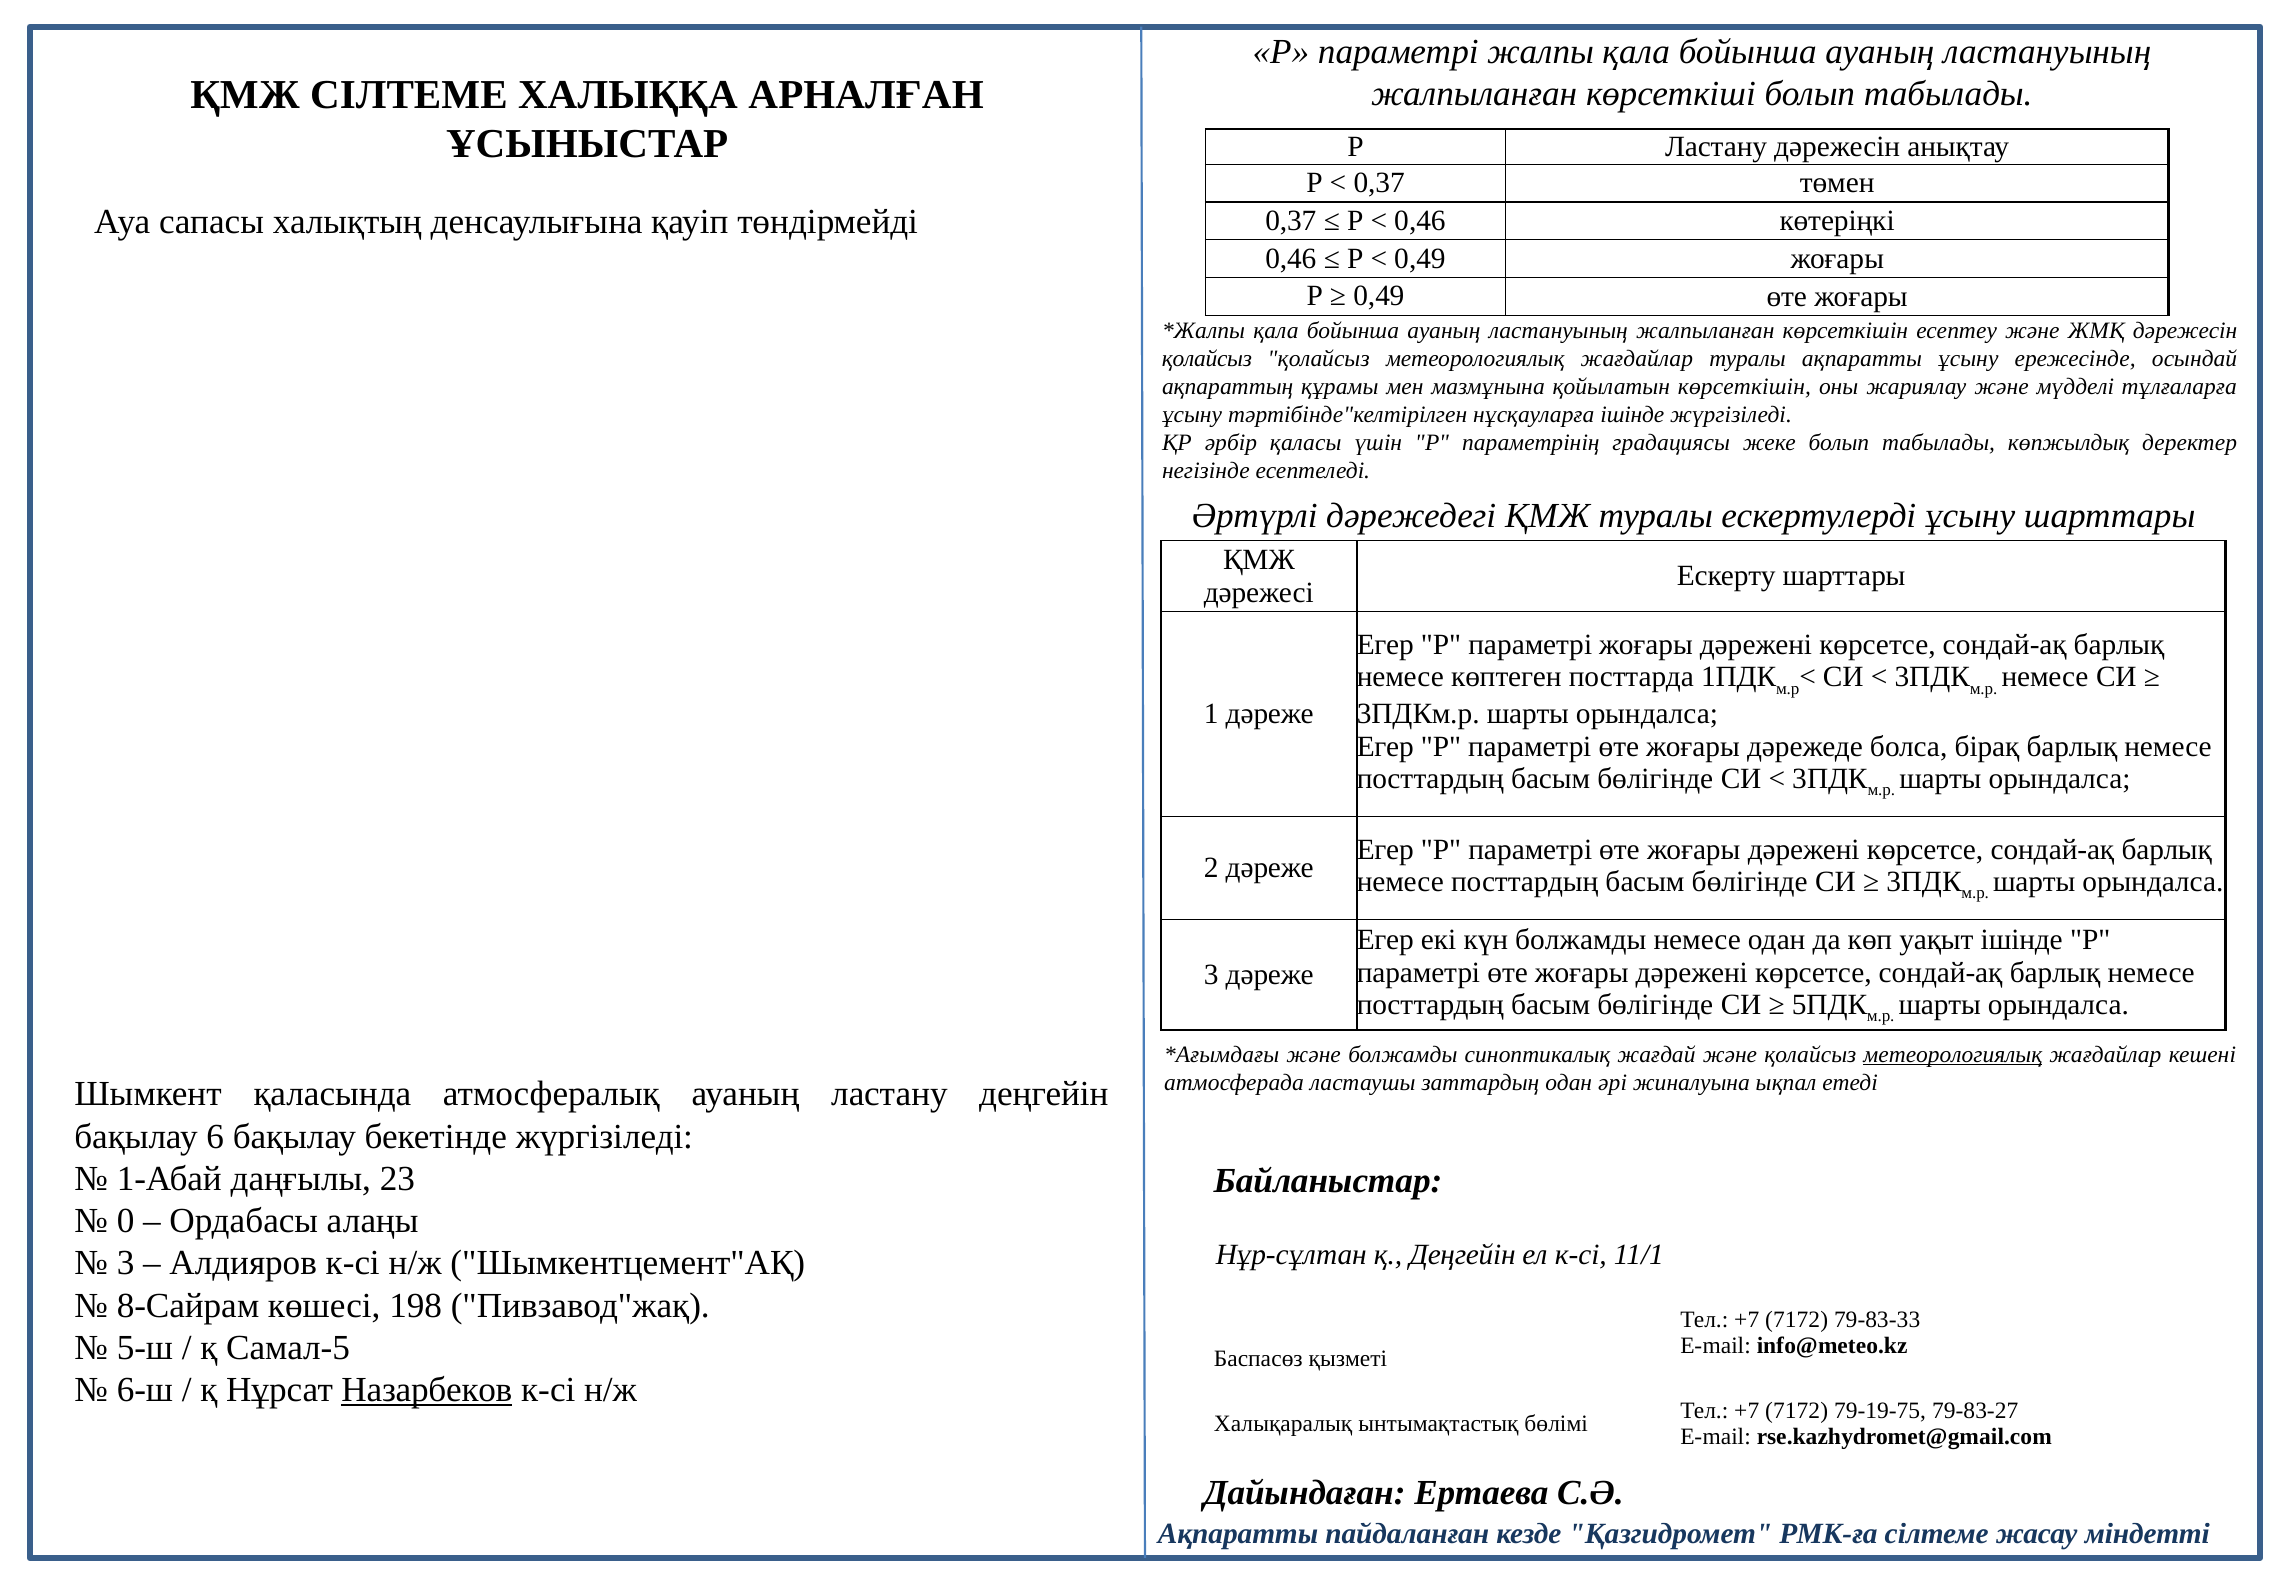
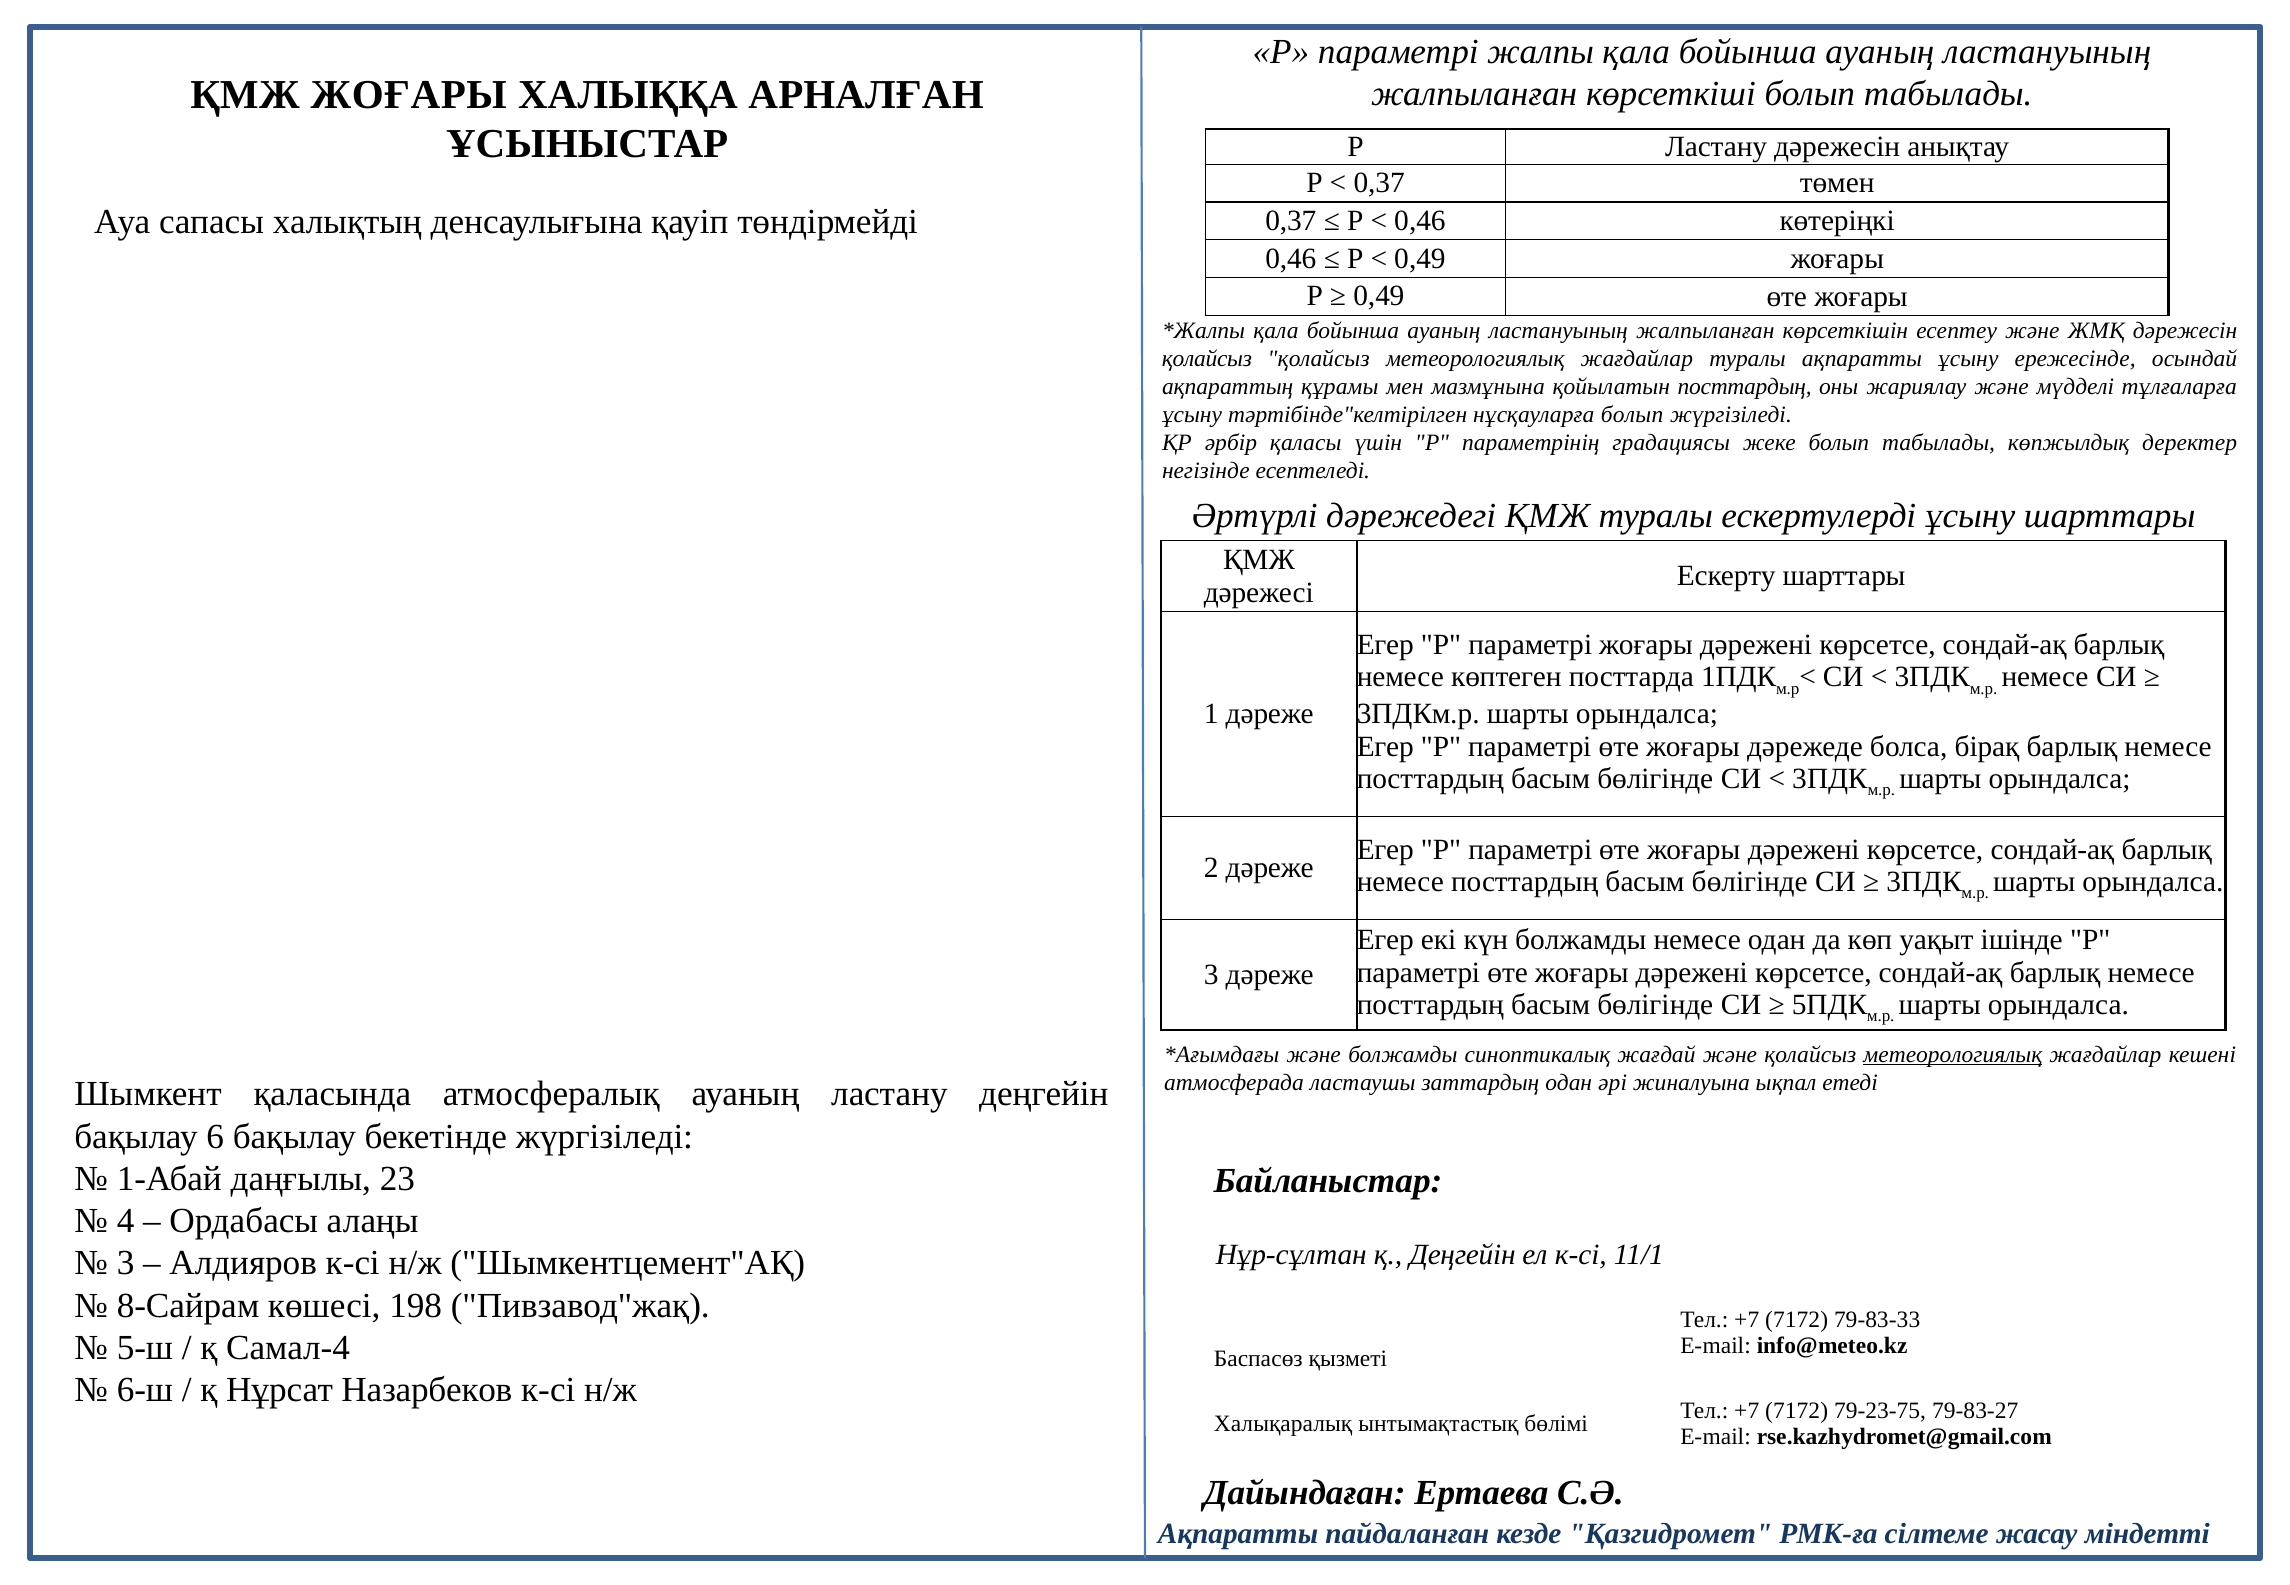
ҚМЖ СІЛТЕМЕ: СІЛТЕМЕ -> ЖОҒАРЫ (409, 95)
қойылатын көрсеткішін: көрсеткішін -> посттардың (1745, 387)
нұсқауларға ішінде: ішінде -> болып (1632, 415)
0: 0 -> 4 (126, 1221)
Самал-5: Самал-5 -> Самал-4 (288, 1348)
Назарбеков underline: present -> none (427, 1390)
79-19-75: 79-19-75 -> 79-23-75 (1880, 1412)
